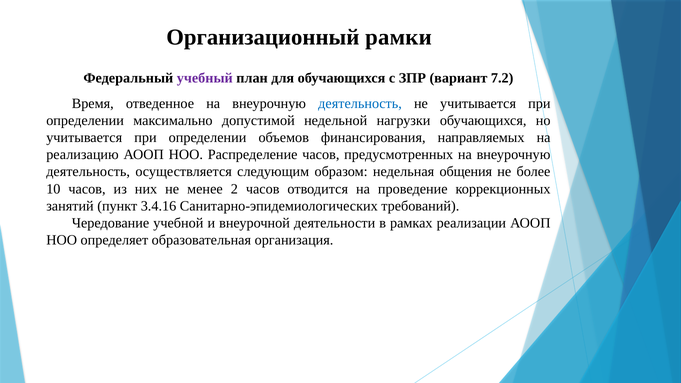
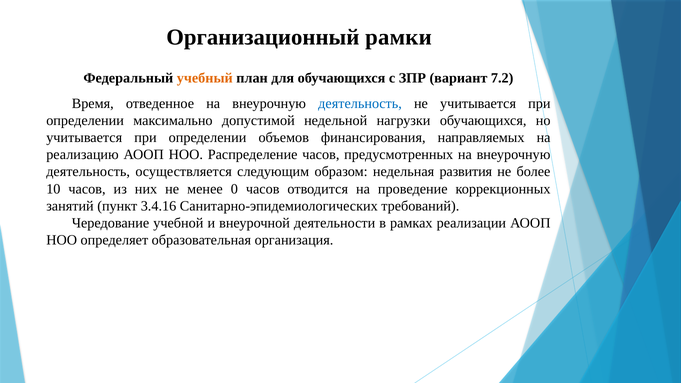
учебный colour: purple -> orange (205, 78)
общения: общения -> развития (466, 172)
2: 2 -> 0 (234, 189)
